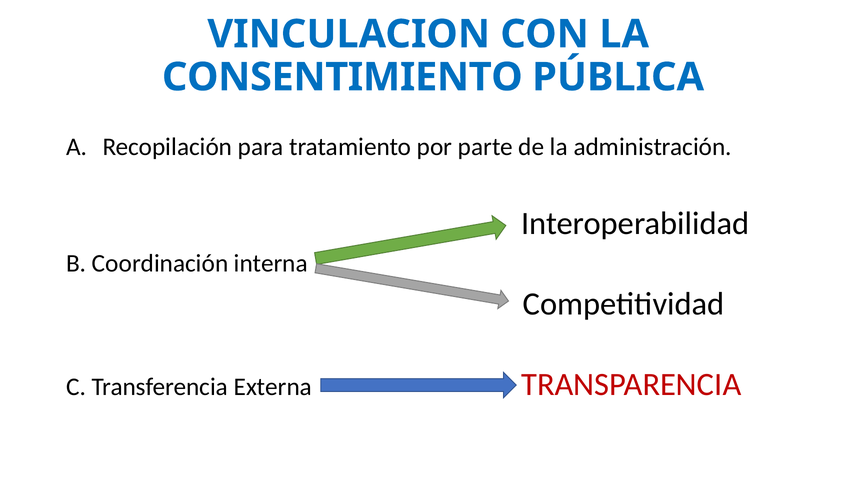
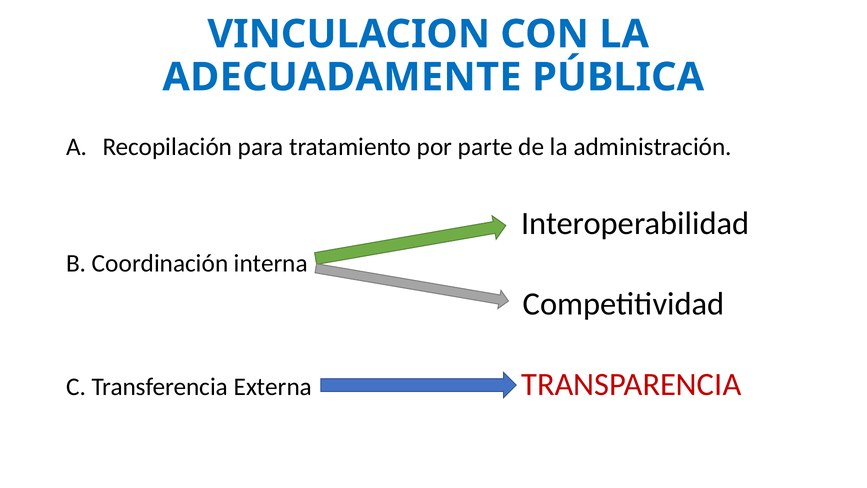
CONSENTIMIENTO: CONSENTIMIENTO -> ADECUADAMENTE (342, 77)
